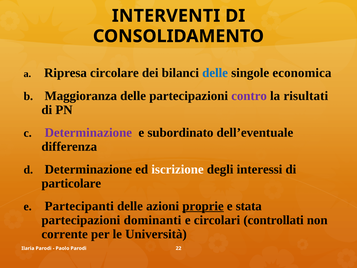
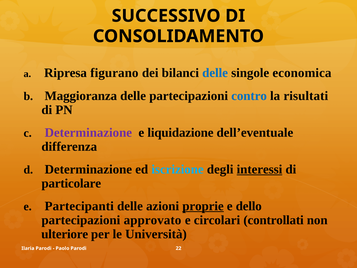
INTERVENTI: INTERVENTI -> SUCCESSIVO (166, 16)
circolare: circolare -> figurano (114, 73)
contro colour: purple -> blue (249, 96)
subordinato: subordinato -> liquidazione (180, 132)
iscrizione colour: white -> light blue (178, 169)
interessi underline: none -> present (259, 169)
stata: stata -> dello (249, 206)
dominanti: dominanti -> approvato (153, 220)
corrente: corrente -> ulteriore (65, 234)
